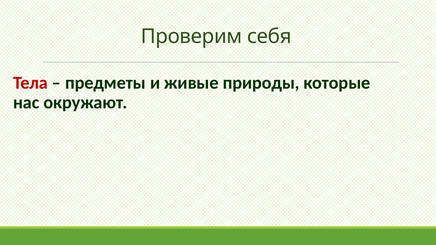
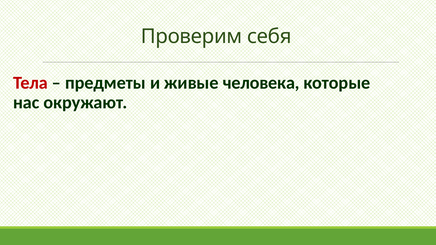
природы: природы -> человека (261, 83)
